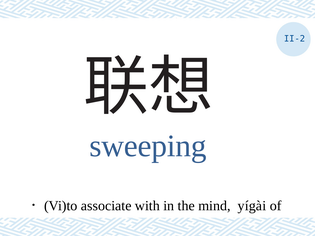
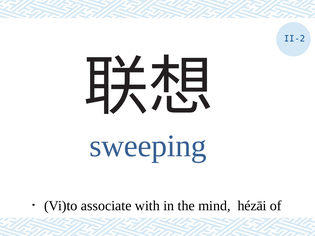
yígài: yígài -> hézāi (252, 206)
